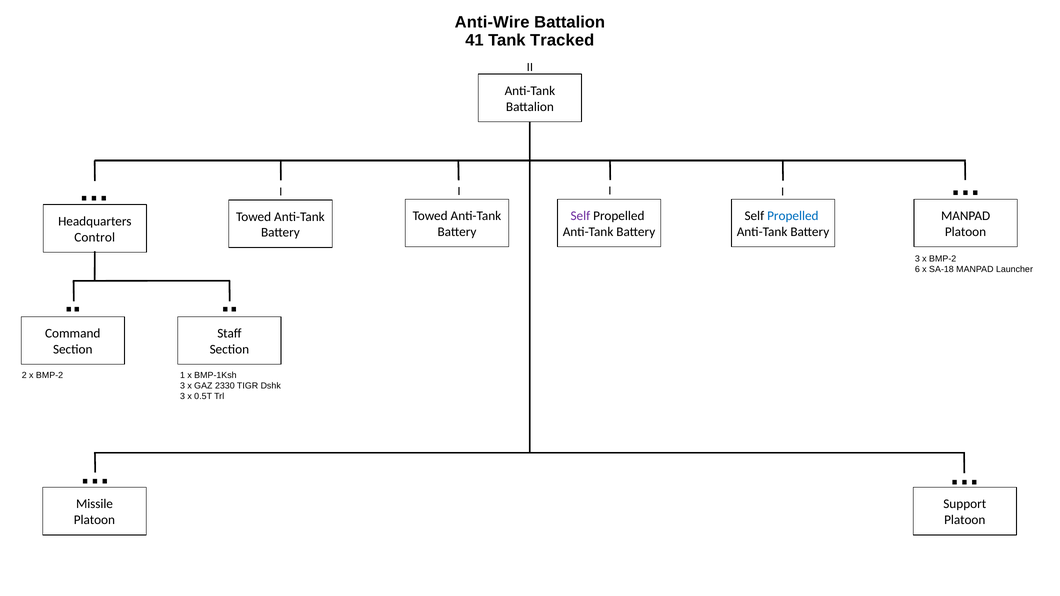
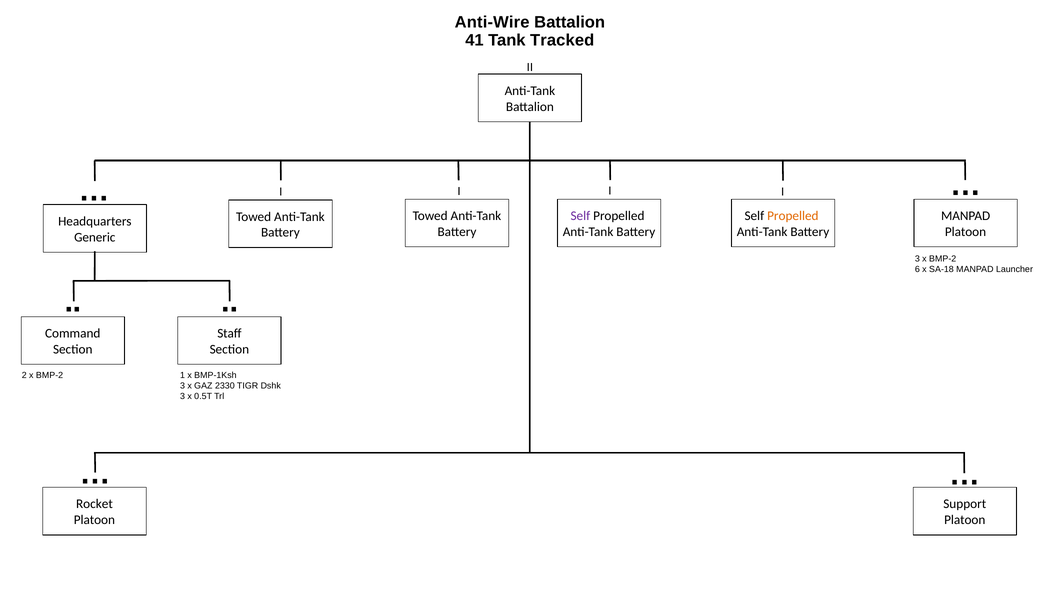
Propelled colour: blue -> orange (793, 216)
Control: Control -> Generic (95, 237)
Missile: Missile -> Rocket (94, 504)
